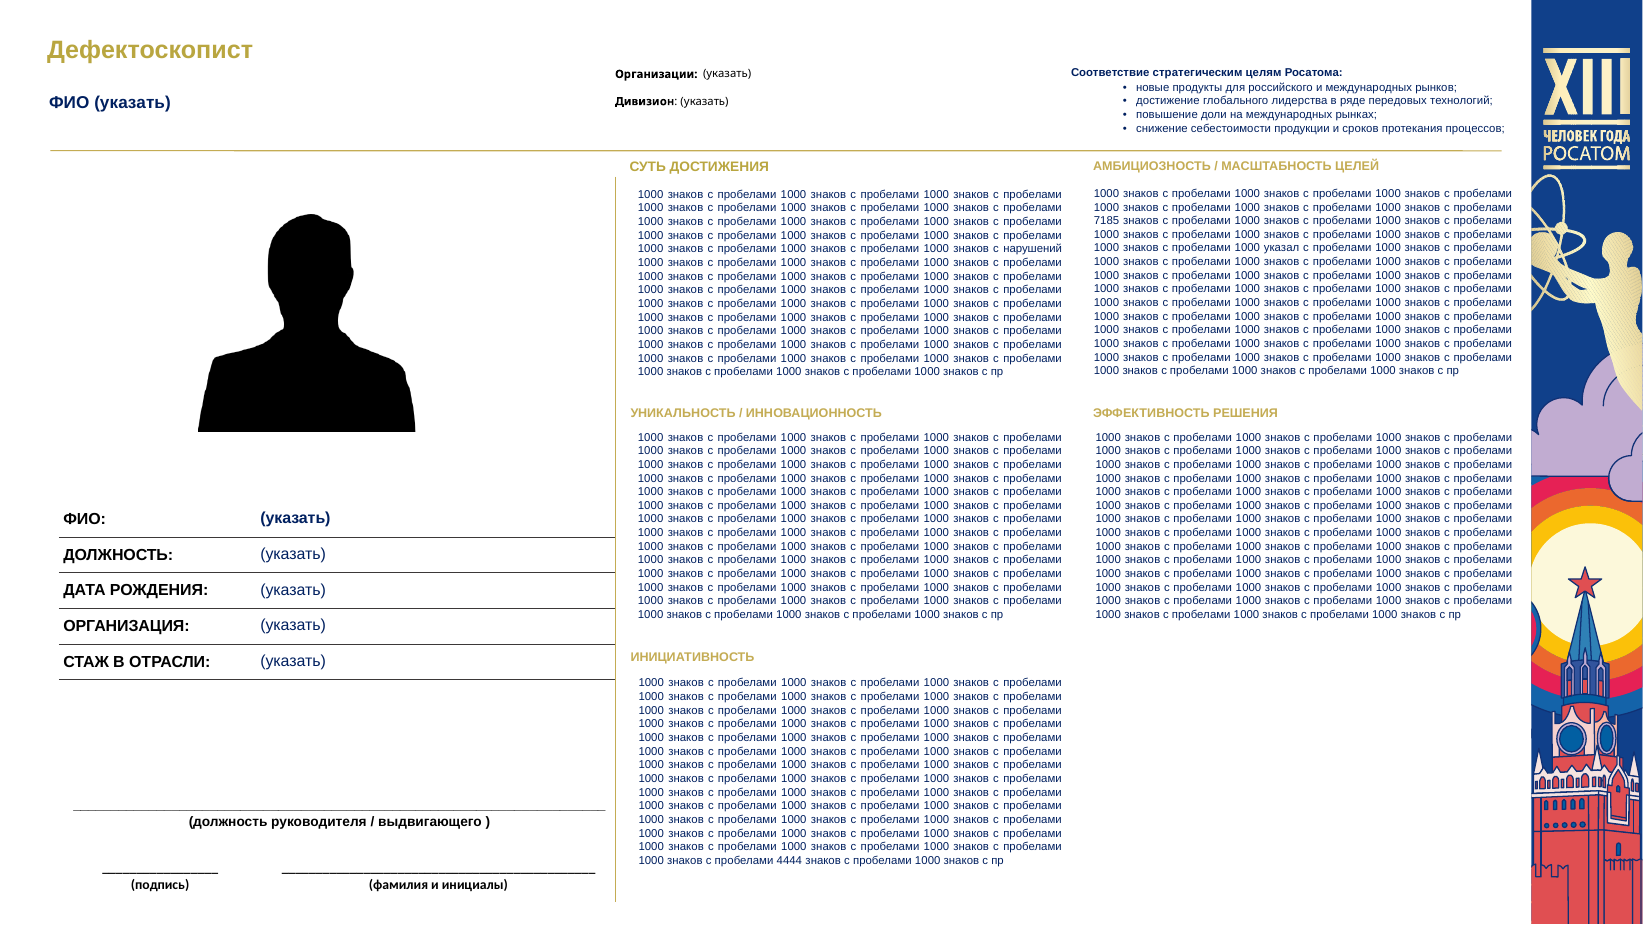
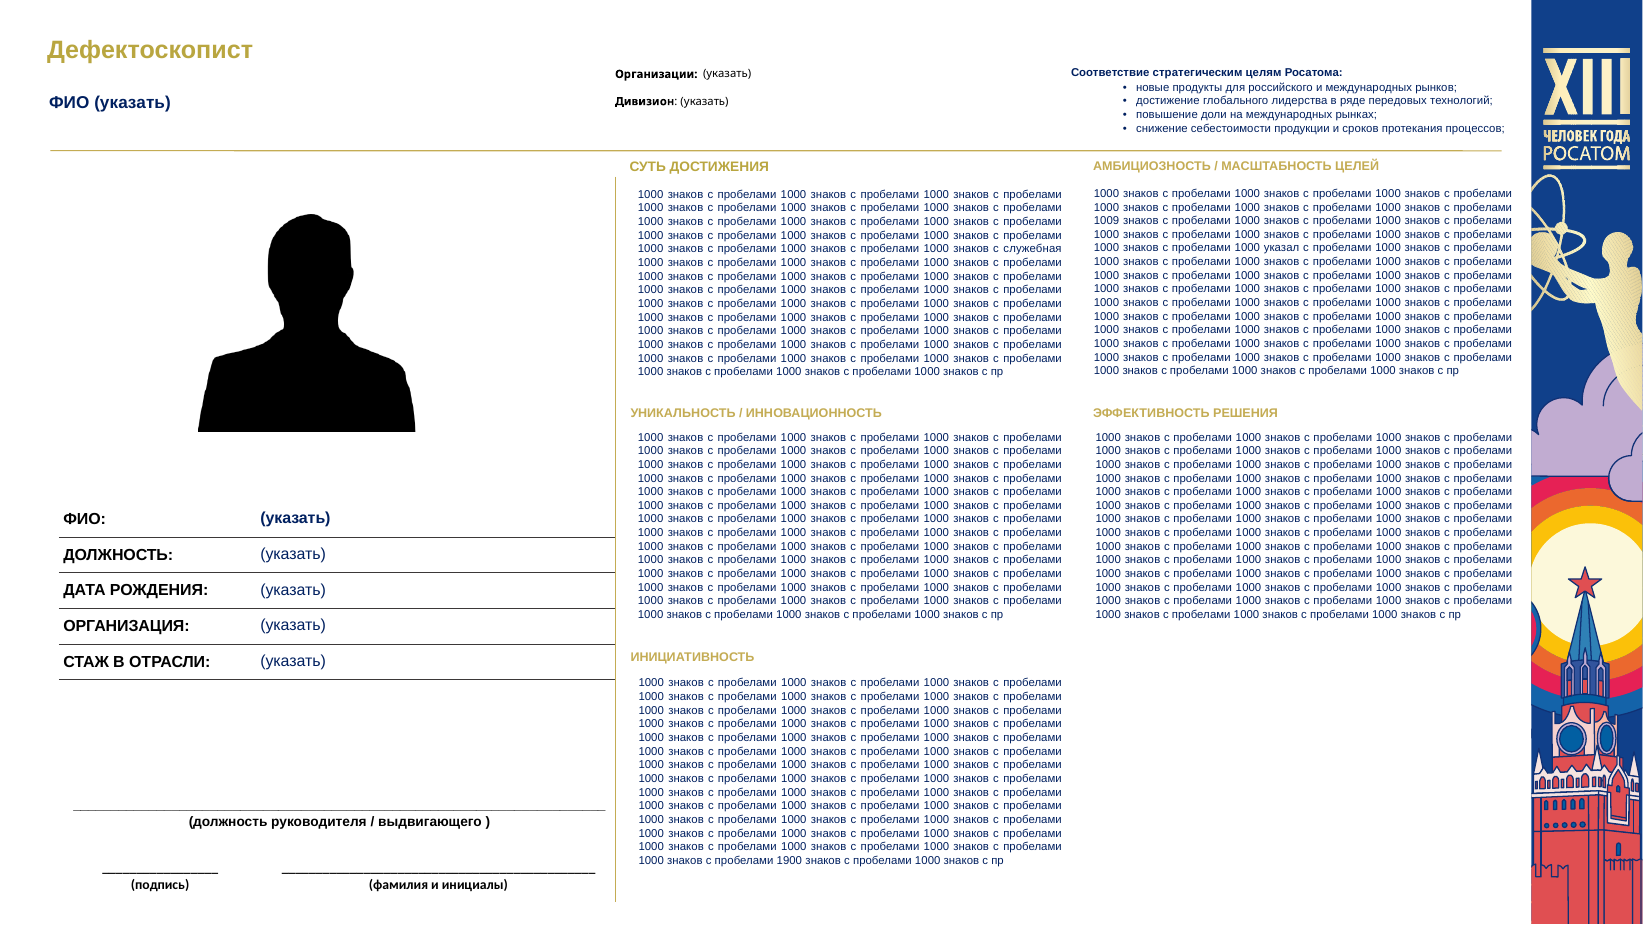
7185: 7185 -> 1009 (1107, 221)
нарушений: нарушений -> служебная (1033, 249)
4444: 4444 -> 1900 (789, 860)
